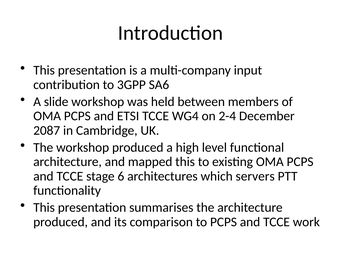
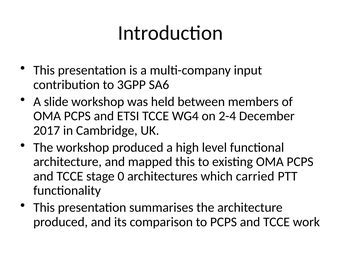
2087: 2087 -> 2017 (47, 130)
6: 6 -> 0 (121, 176)
servers: servers -> carried (255, 176)
